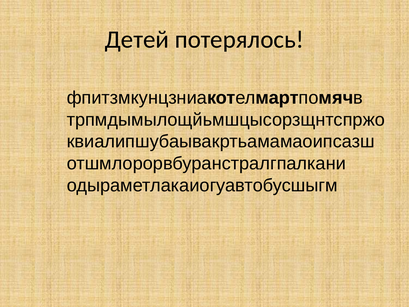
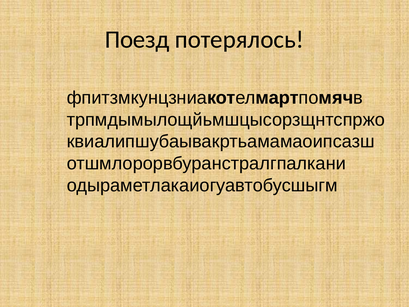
Детей: Детей -> Поезд (137, 40)
